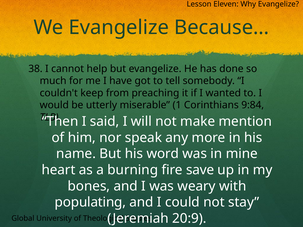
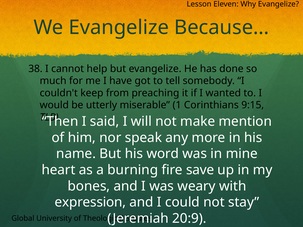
9:84: 9:84 -> 9:15 (253, 105)
populating: populating -> expression (90, 202)
